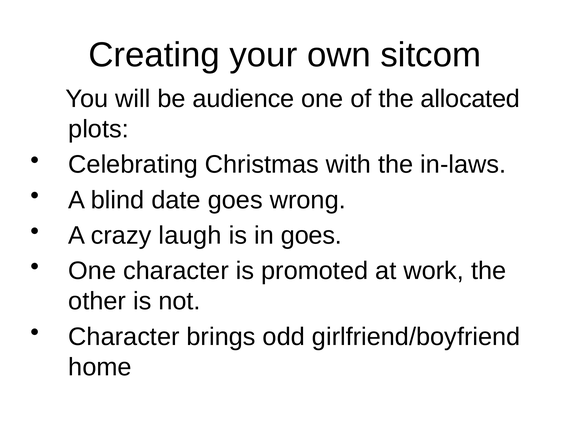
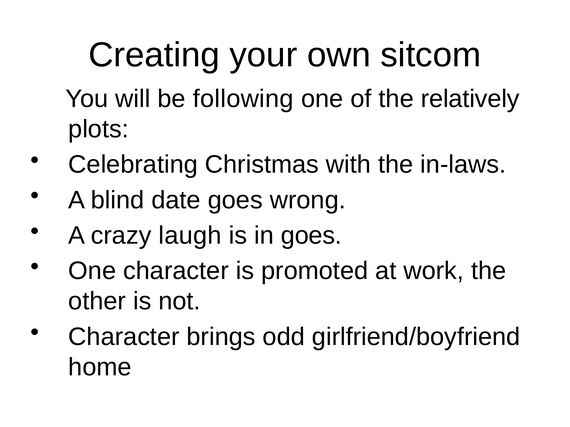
audience: audience -> following (243, 99)
allocated: allocated -> relatively (470, 99)
